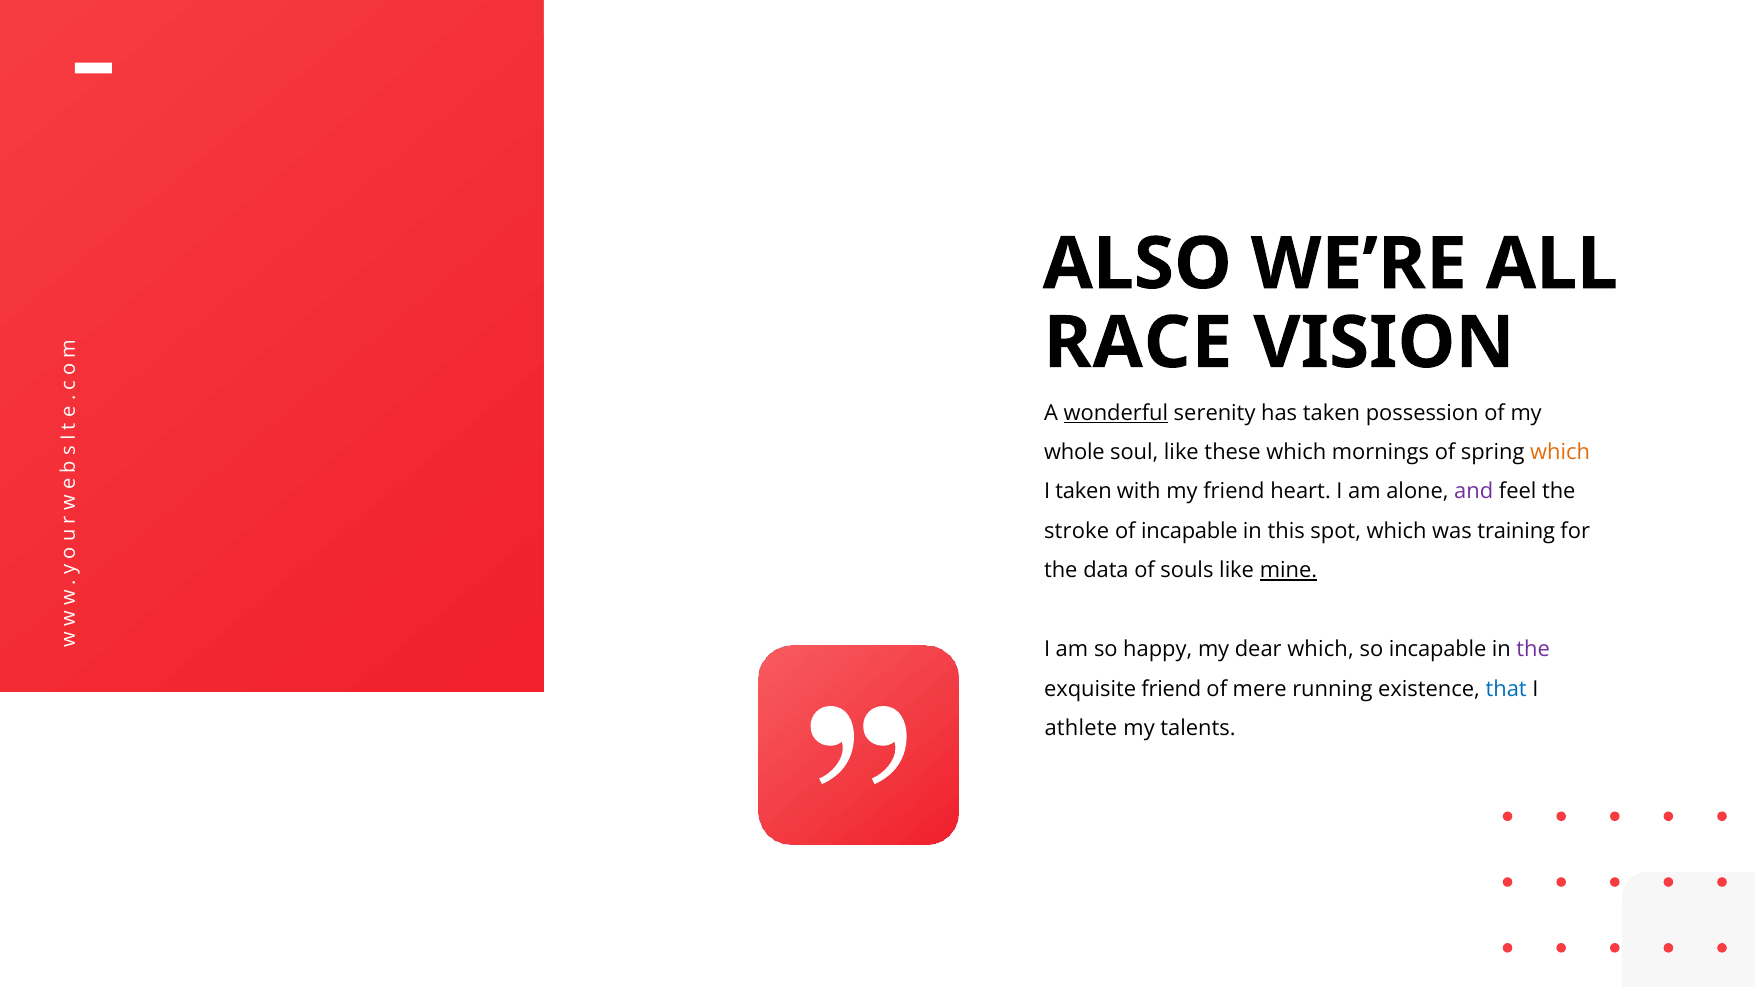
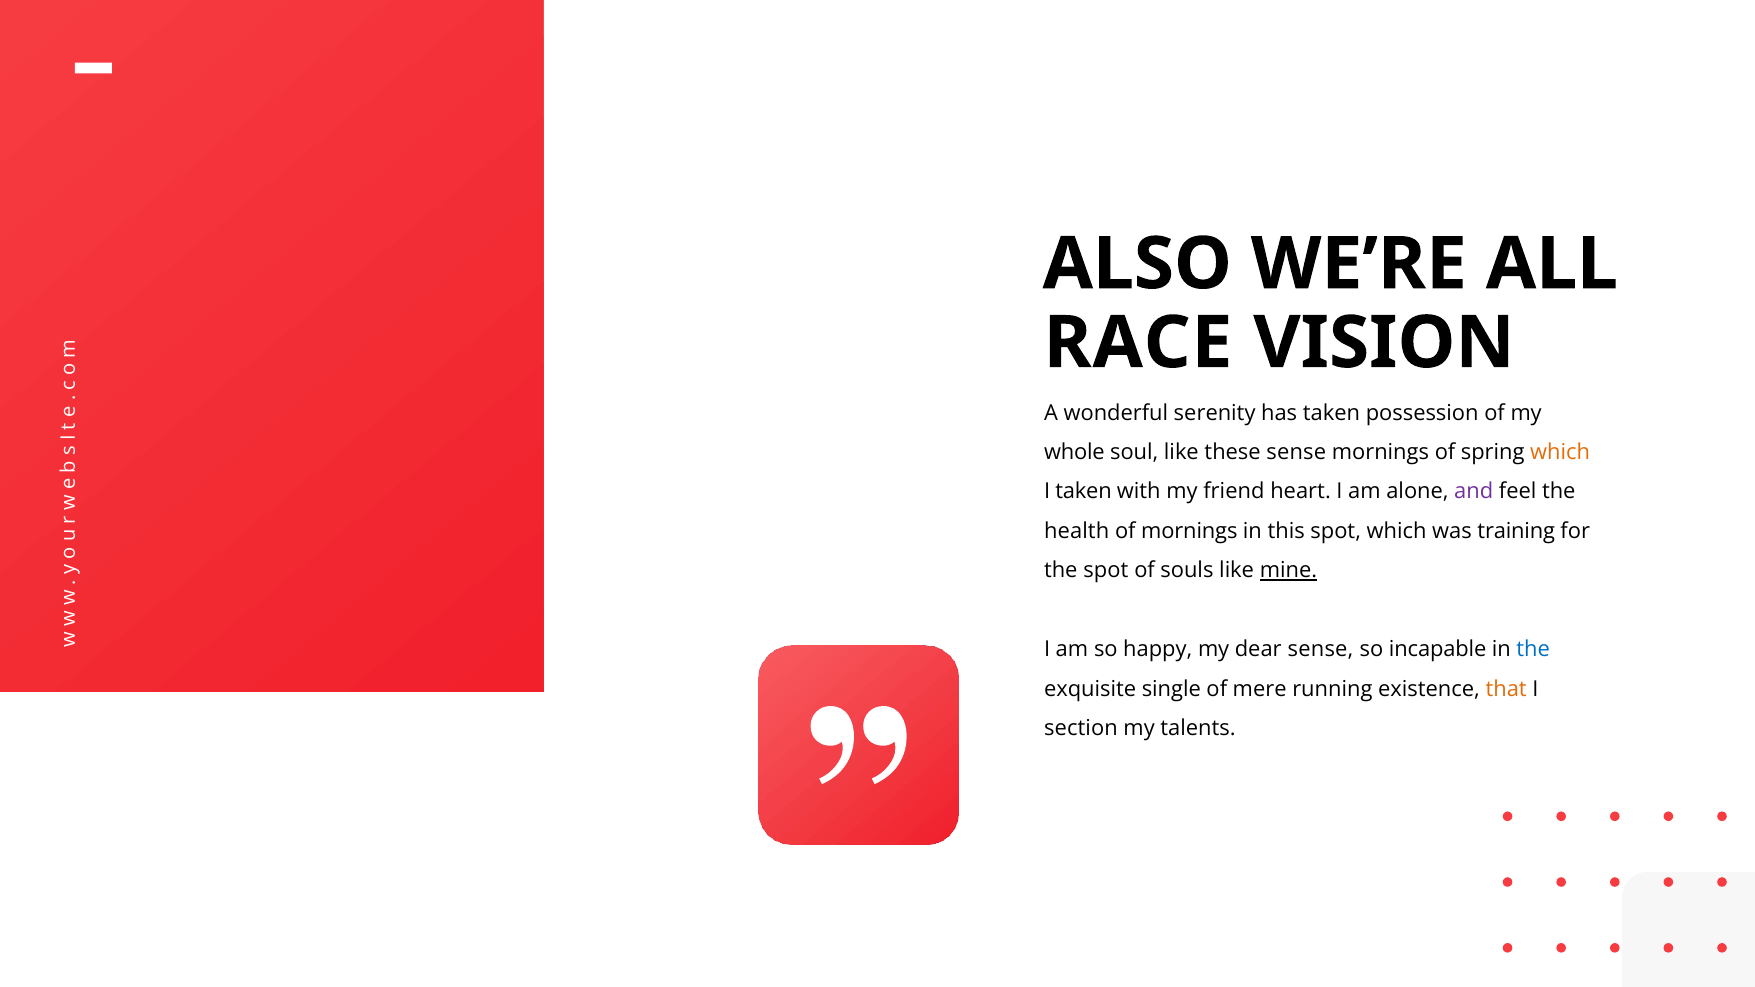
wonderful underline: present -> none (1116, 413)
these which: which -> sense (1296, 452)
stroke: stroke -> health (1077, 531)
of incapable: incapable -> mornings (1189, 531)
the data: data -> spot (1106, 571)
dear which: which -> sense (1321, 650)
the colour: purple -> blue (1533, 650)
exquisite friend: friend -> single (1171, 689)
that colour: blue -> orange (1506, 689)
athlete: athlete -> section (1081, 729)
